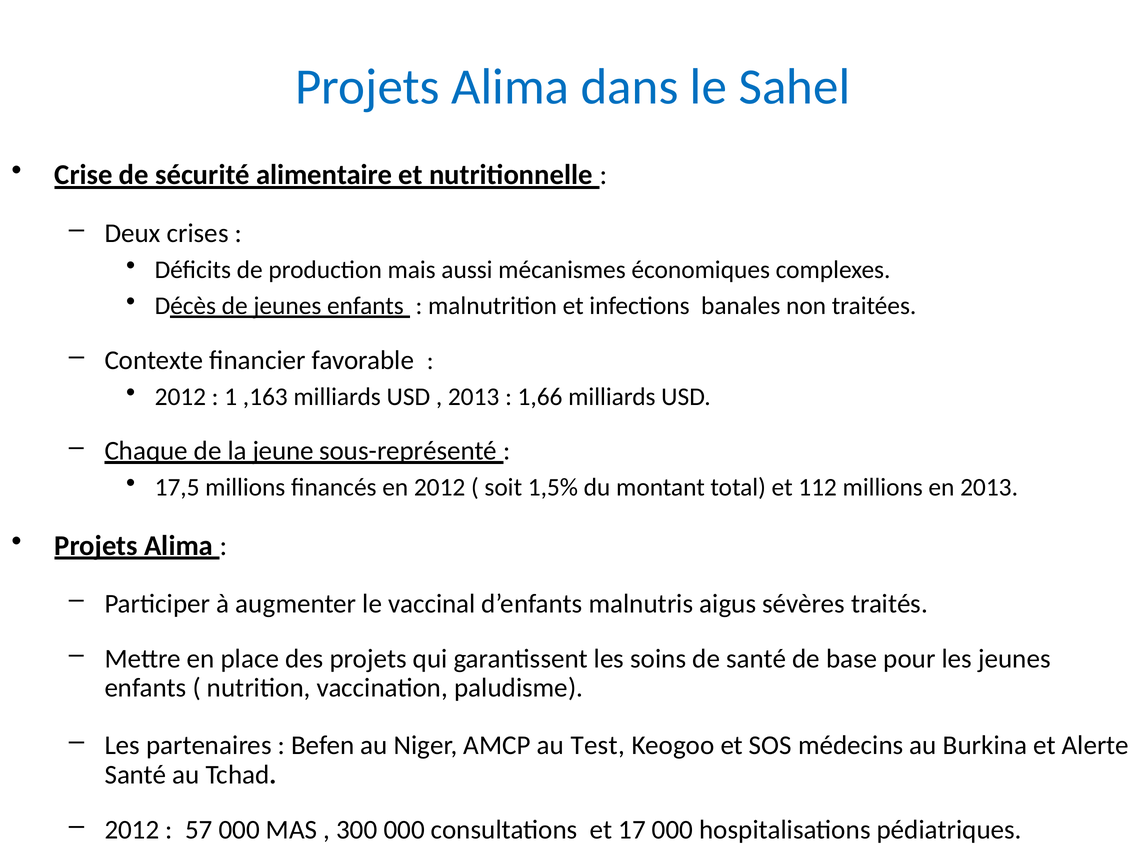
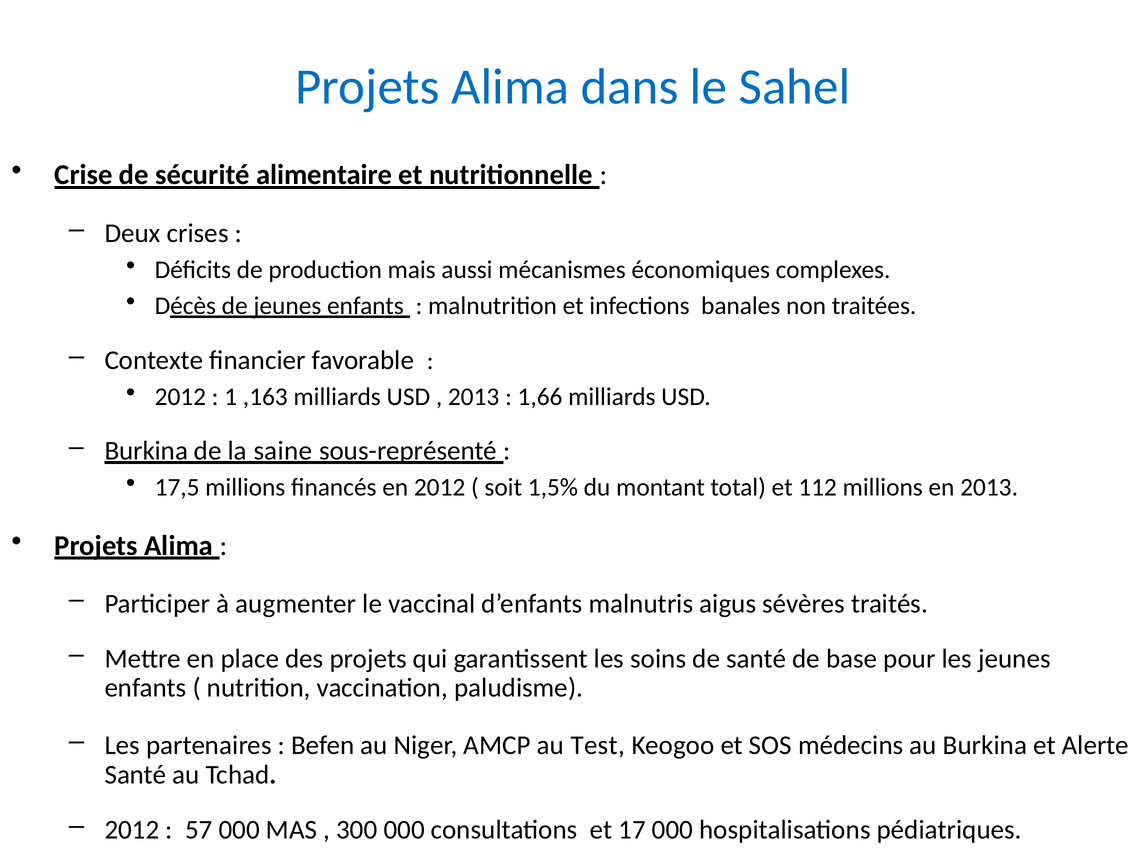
Chaque: Chaque -> Burkina (146, 451)
jeune: jeune -> saine (283, 451)
